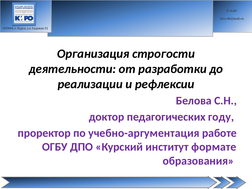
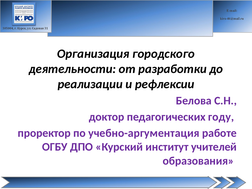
строгости: строгости -> городского (164, 54)
формате: формате -> учителей (214, 147)
